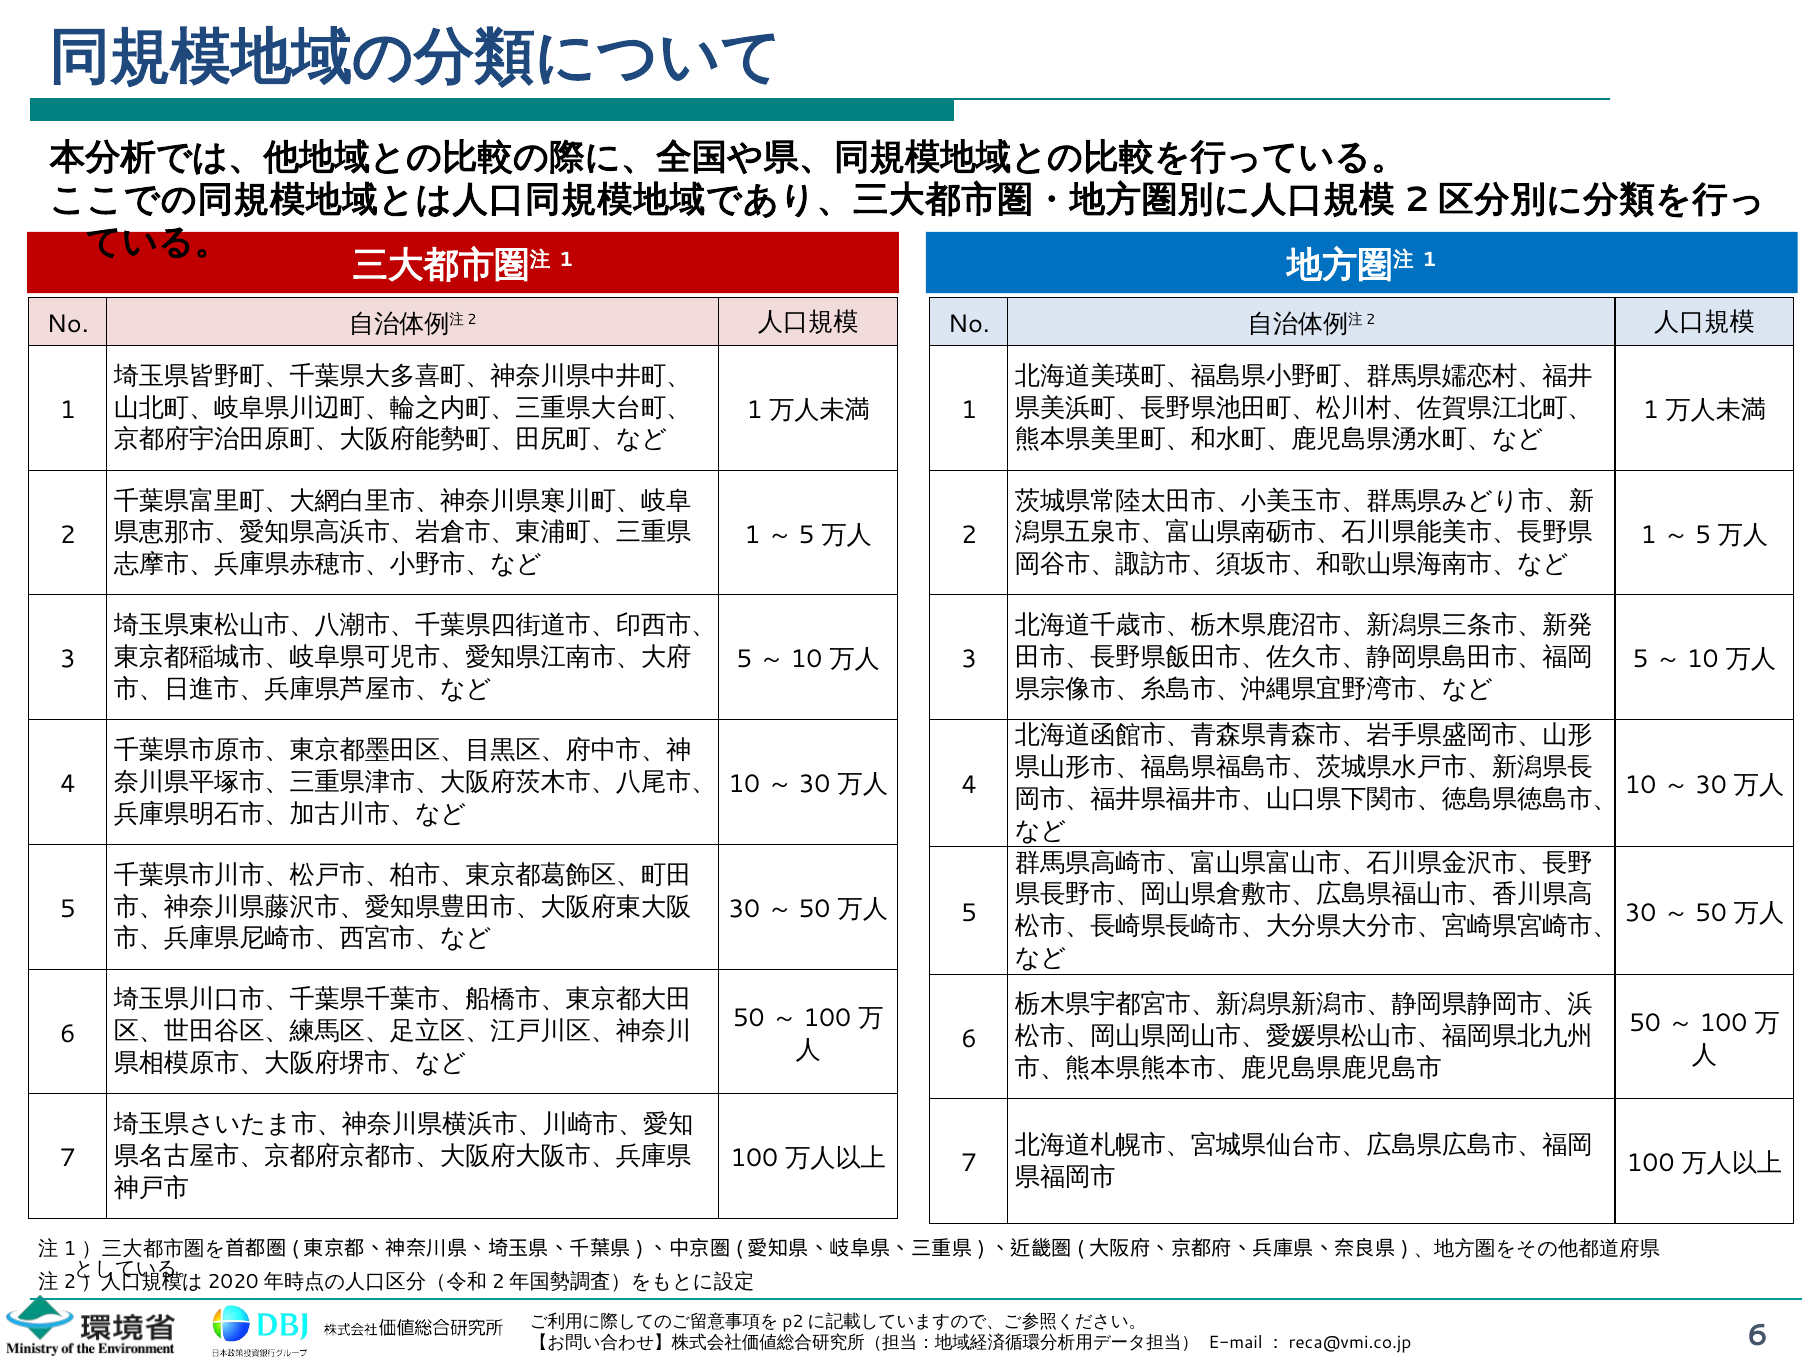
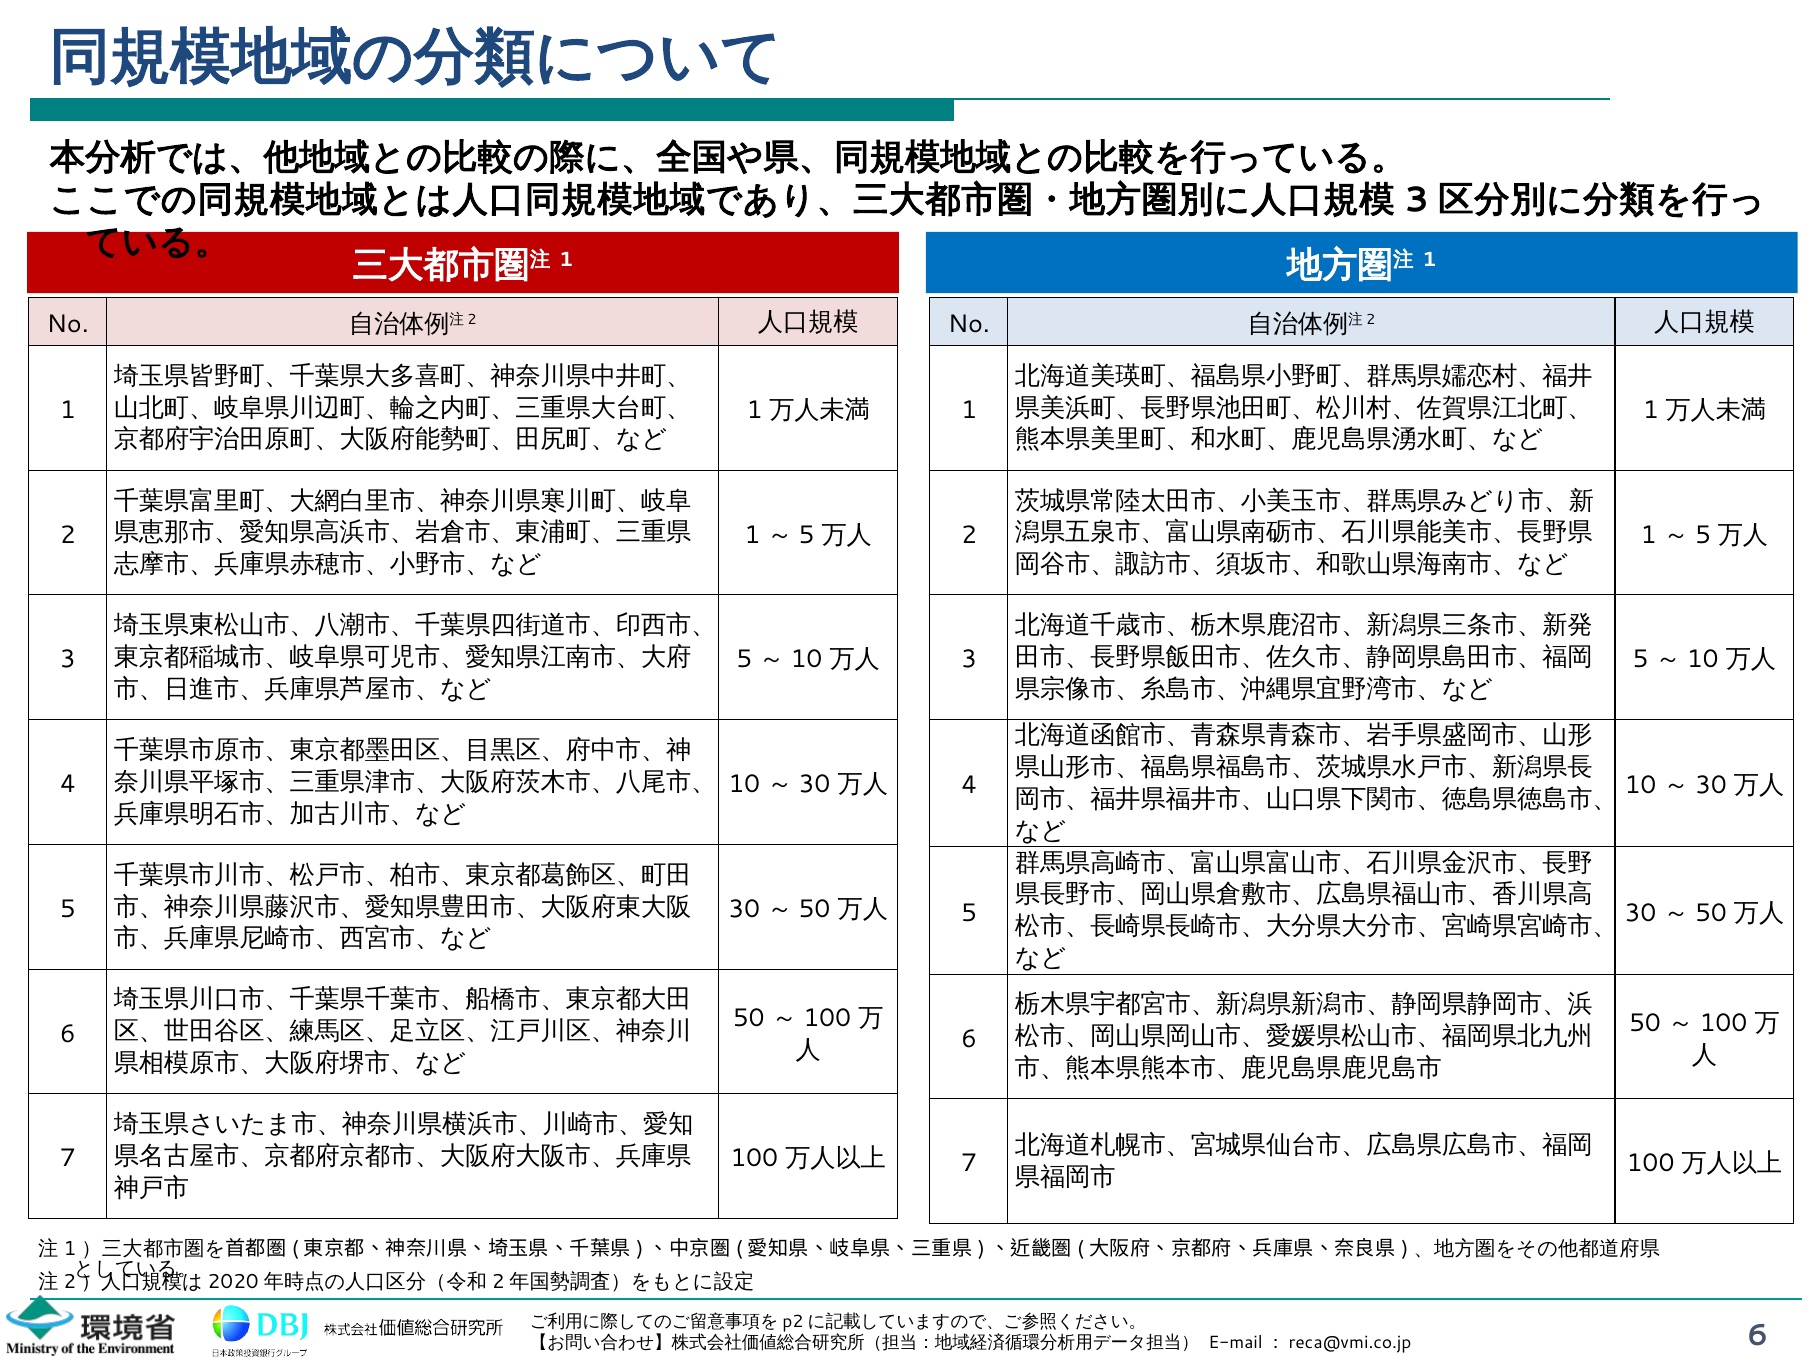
2: 2 -> 3 (1417, 199)
